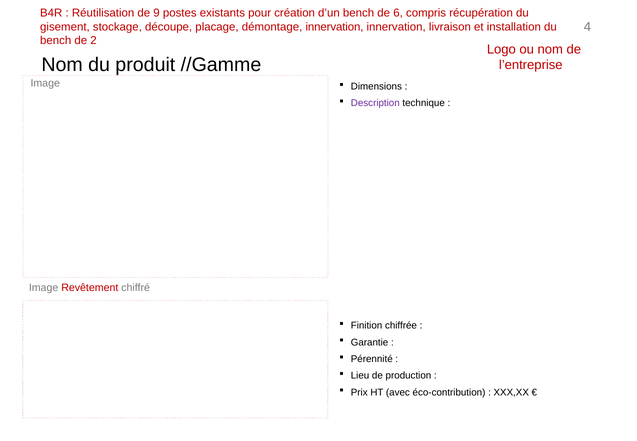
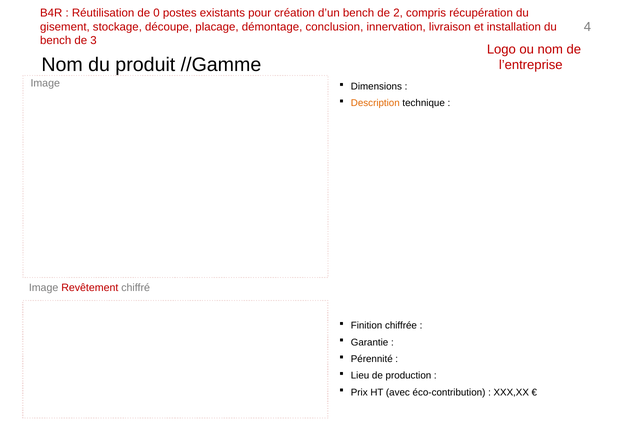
9: 9 -> 0 (157, 13)
6: 6 -> 2 (398, 13)
démontage innervation: innervation -> conclusion (334, 27)
2: 2 -> 3 (94, 40)
Description colour: purple -> orange (375, 103)
